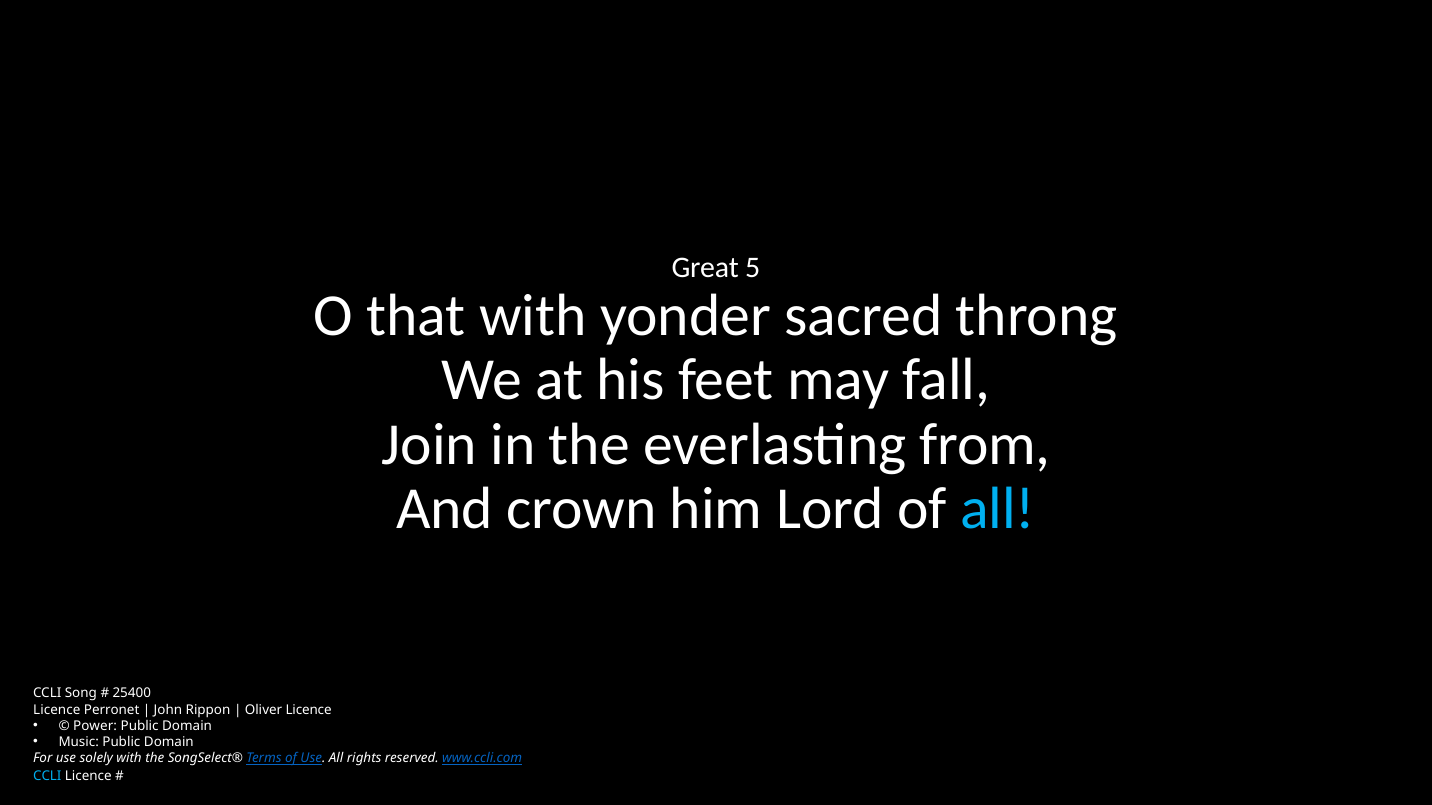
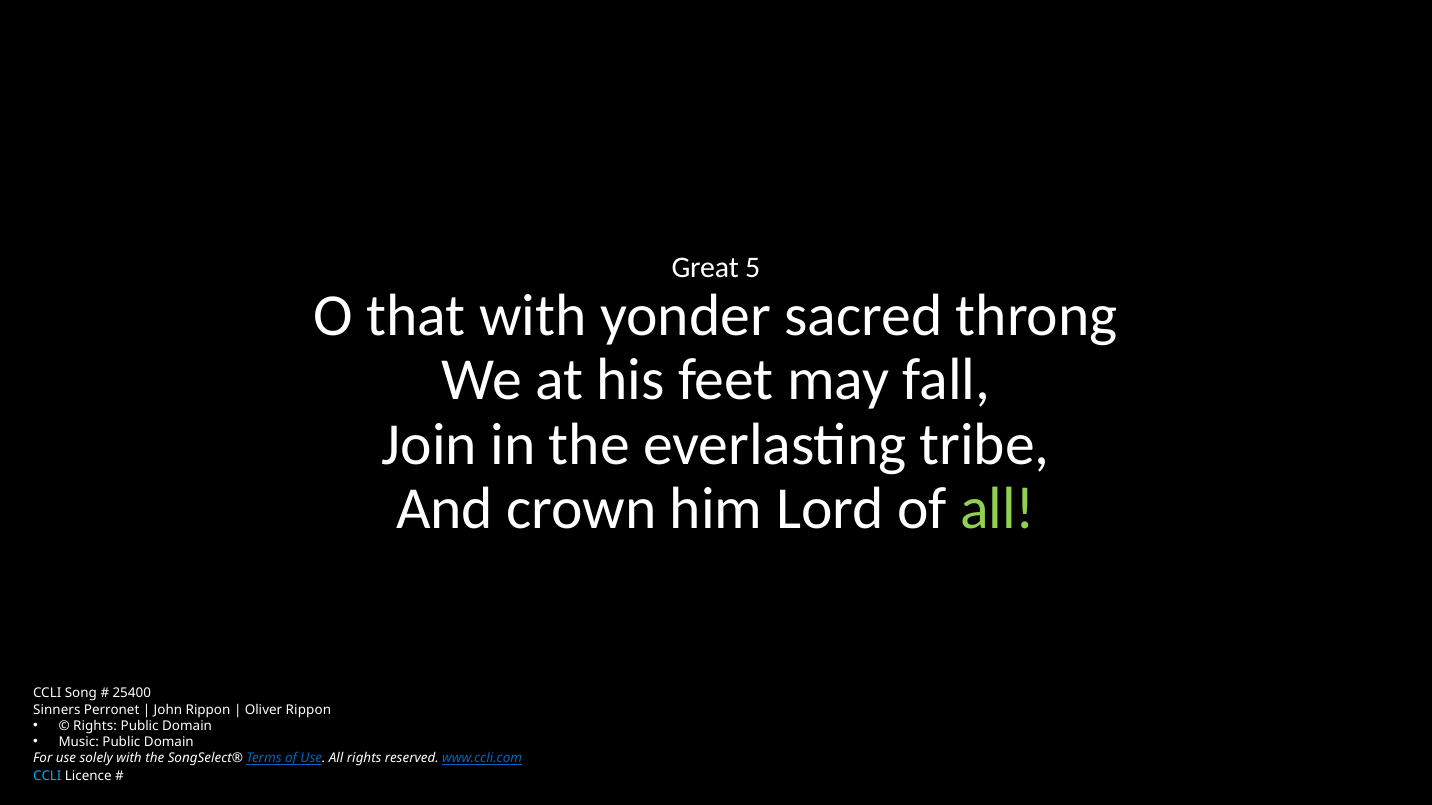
from: from -> tribe (985, 445)
all colour: light blue -> light green (998, 509)
Licence: Licence -> Sinners (57, 710)
Oliver Licence: Licence -> Rippon (308, 710)
Power: Power -> Rights (95, 726)
